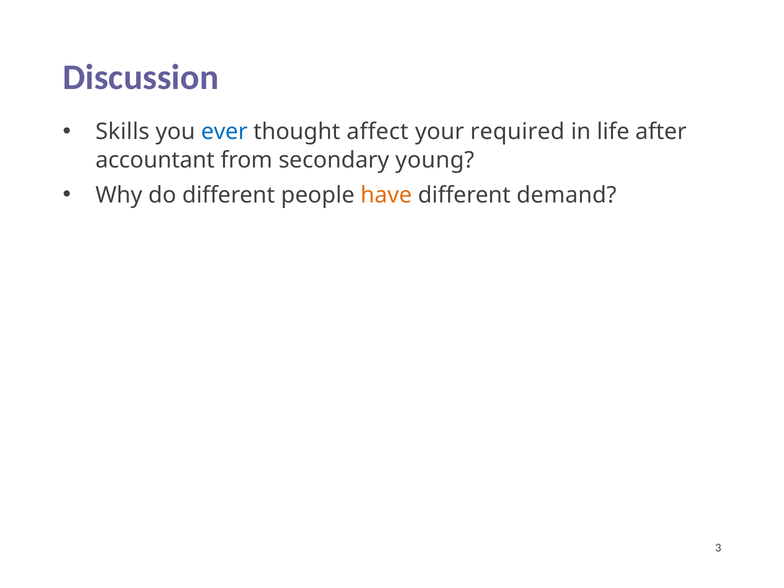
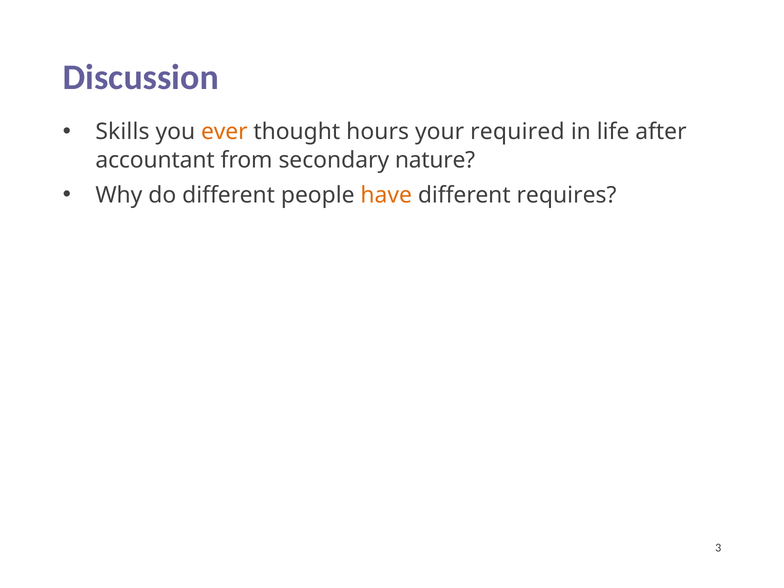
ever colour: blue -> orange (224, 132)
affect: affect -> hours (378, 132)
young: young -> nature (435, 160)
demand: demand -> requires (567, 195)
